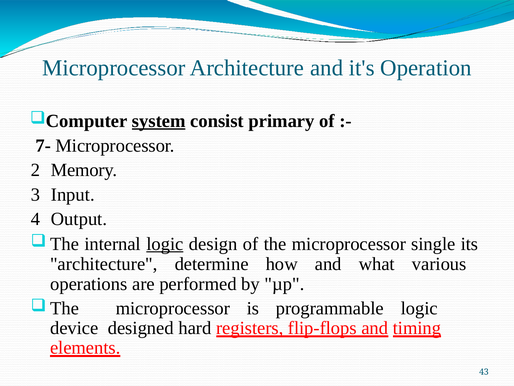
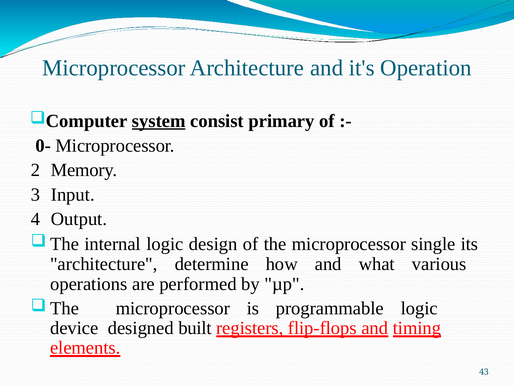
7-: 7- -> 0- (43, 145)
logic underline: present -> none (165, 244)
hard: hard -> built (195, 328)
